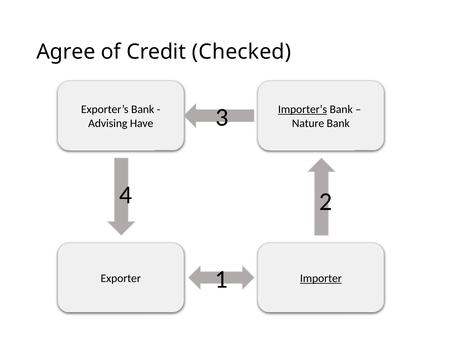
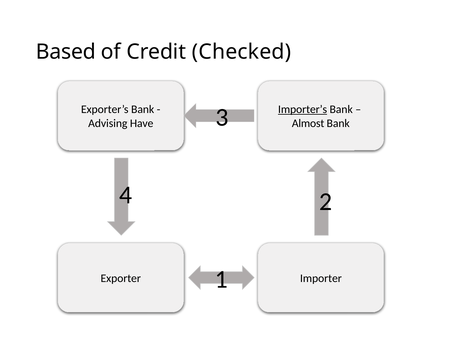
Agree: Agree -> Based (66, 52)
Nature: Nature -> Almost (308, 123)
Importer underline: present -> none (321, 278)
